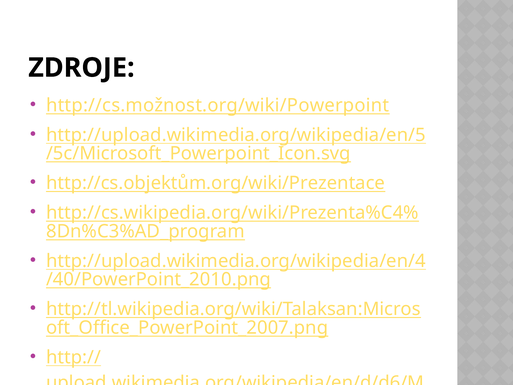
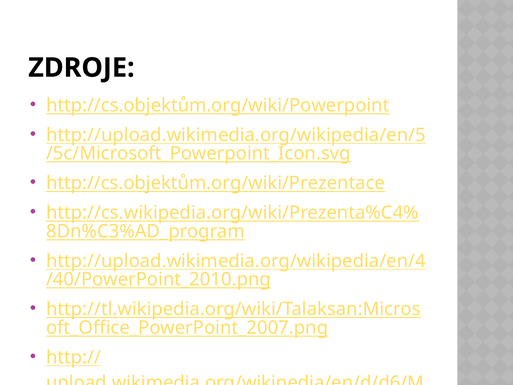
http://cs.možnost.org/wiki/Powerpoint: http://cs.možnost.org/wiki/Powerpoint -> http://cs.objektům.org/wiki/Powerpoint (218, 105)
